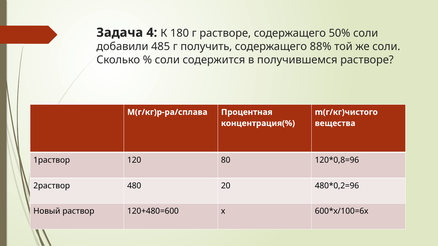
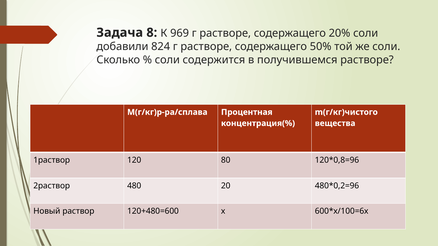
4: 4 -> 8 (152, 33)
180: 180 -> 969 (180, 33)
50%: 50% -> 20% (340, 33)
485: 485 -> 824 (161, 47)
получить: получить -> растворе (206, 47)
88%: 88% -> 50% (321, 47)
